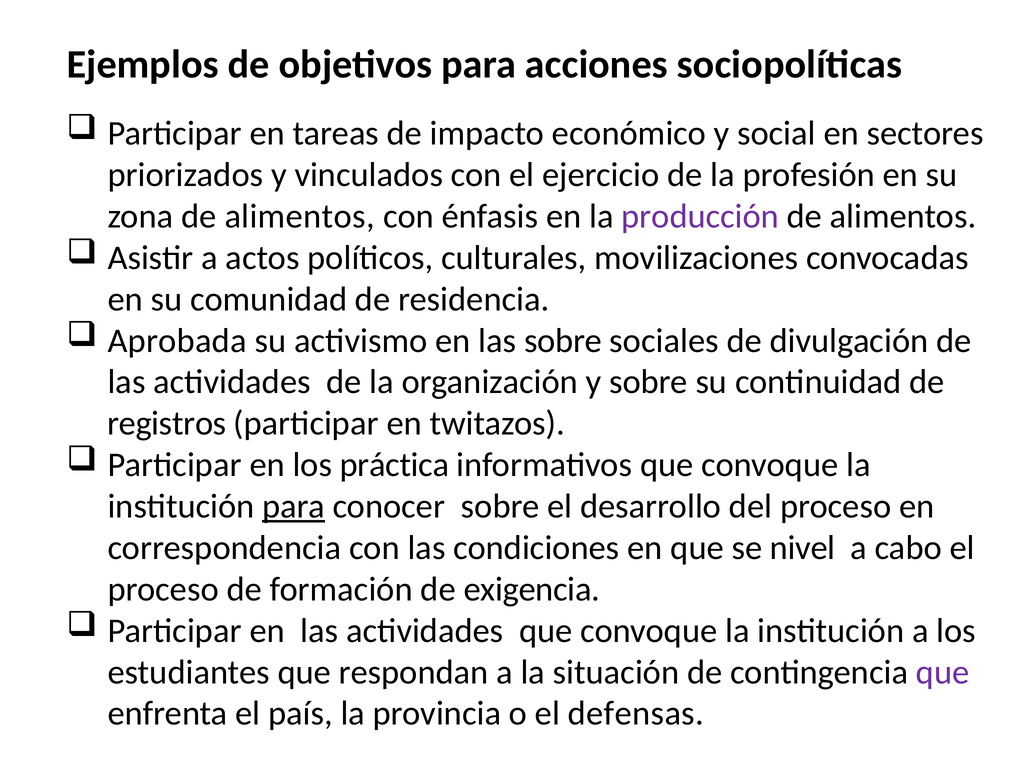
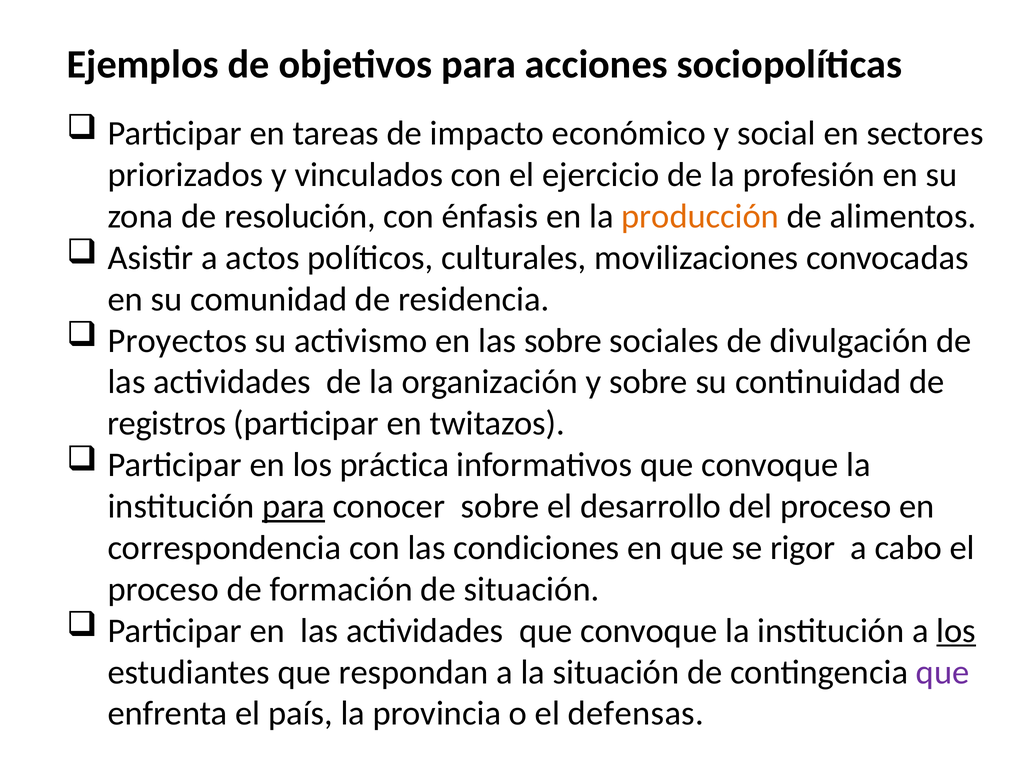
zona de alimentos: alimentos -> resolución (300, 216)
producción colour: purple -> orange (700, 216)
Aprobada: Aprobada -> Proyectos (177, 341)
nivel: nivel -> rigor (803, 548)
de exigencia: exigencia -> situación (532, 589)
los underline: none -> present (956, 631)
